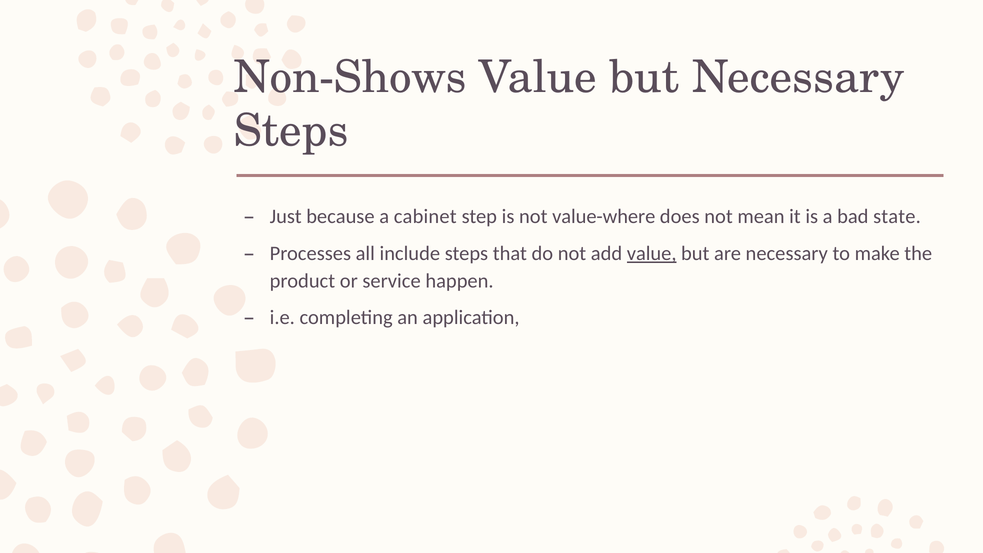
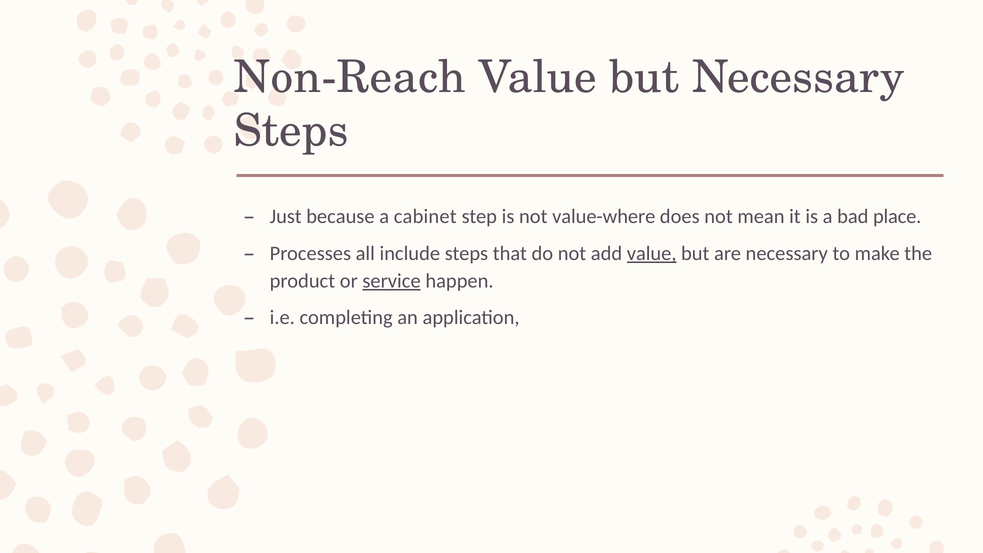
Non-Shows: Non-Shows -> Non-Reach (350, 77)
state: state -> place (897, 217)
service underline: none -> present (392, 281)
